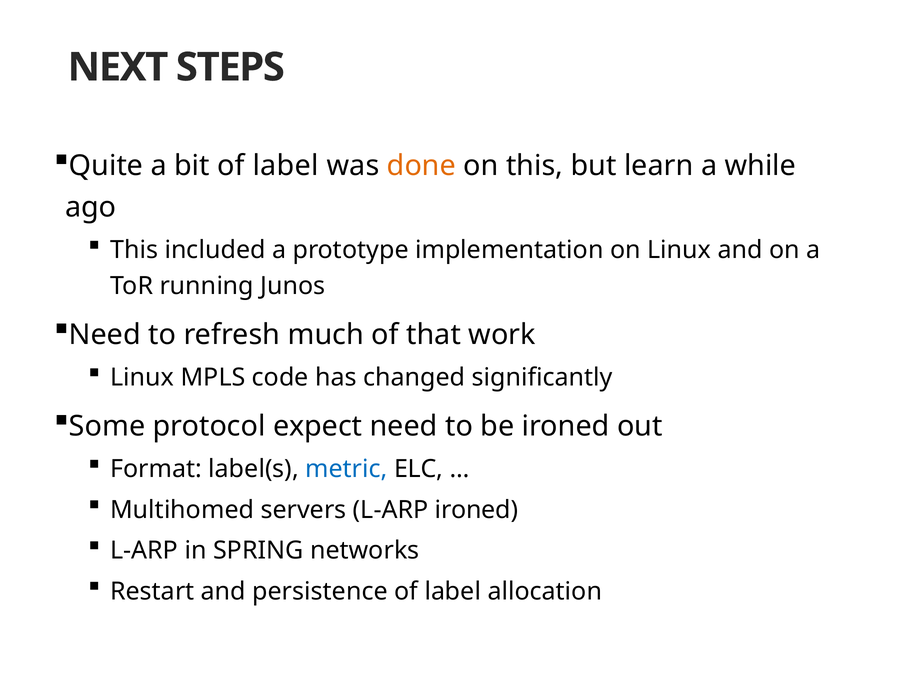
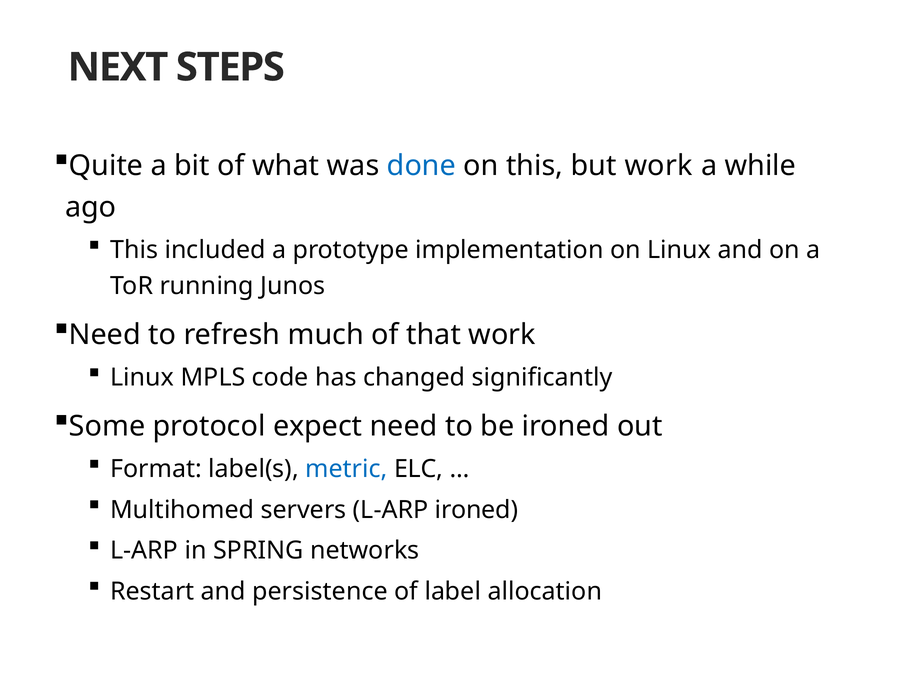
bit of label: label -> what (286, 166)
done colour: orange -> blue (421, 166)
but learn: learn -> work (659, 166)
